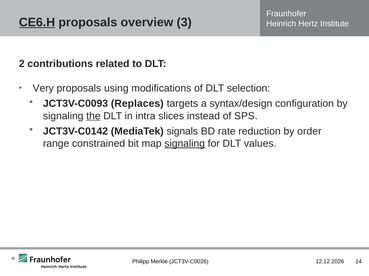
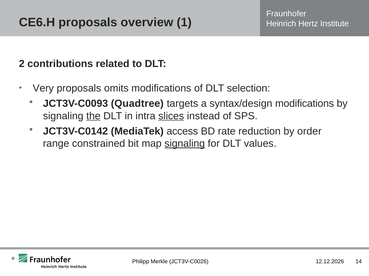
CE6.H underline: present -> none (37, 22)
3: 3 -> 1 (184, 22)
using: using -> omits (116, 89)
Replaces: Replaces -> Quadtree (137, 104)
syntax/design configuration: configuration -> modifications (305, 104)
slices underline: none -> present (171, 116)
signals: signals -> access (182, 132)
